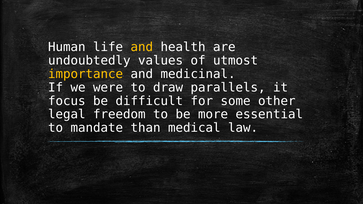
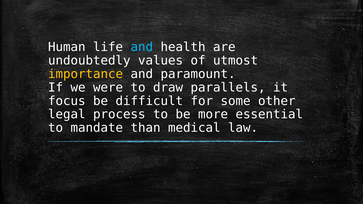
and colour: yellow -> light blue (142, 47)
medicinal: medicinal -> paramount (198, 74)
freedom: freedom -> process (119, 114)
